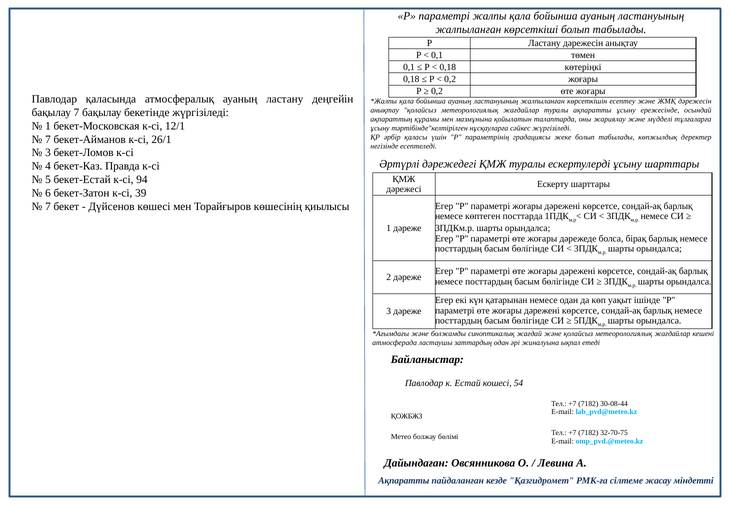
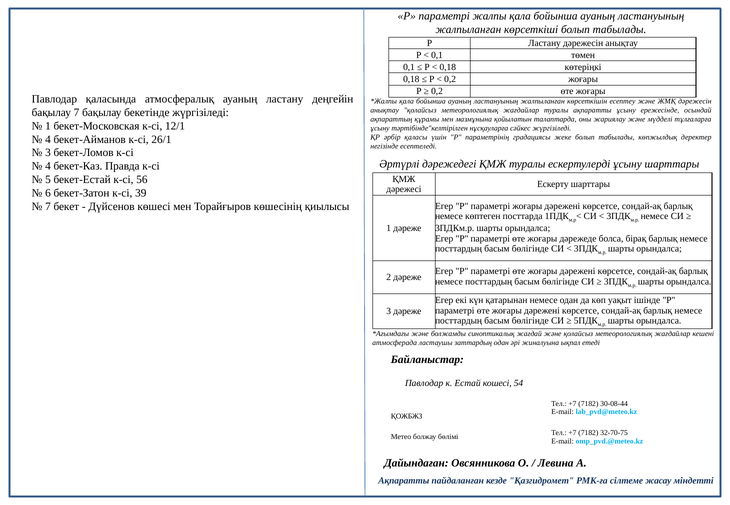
7: 7 -> 4 (48, 139)
94: 94 -> 56 (142, 180)
